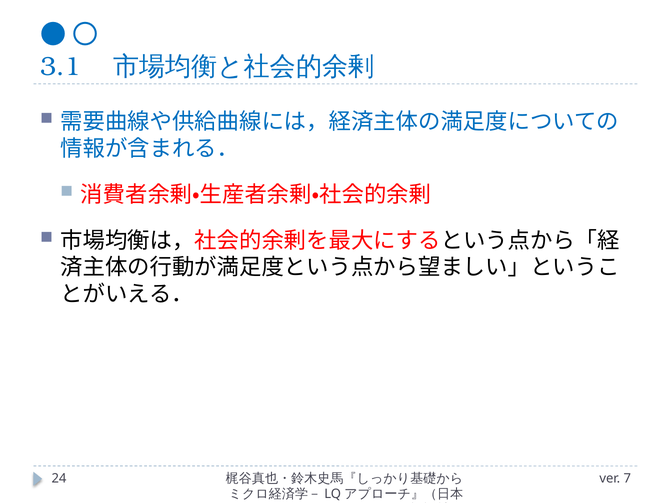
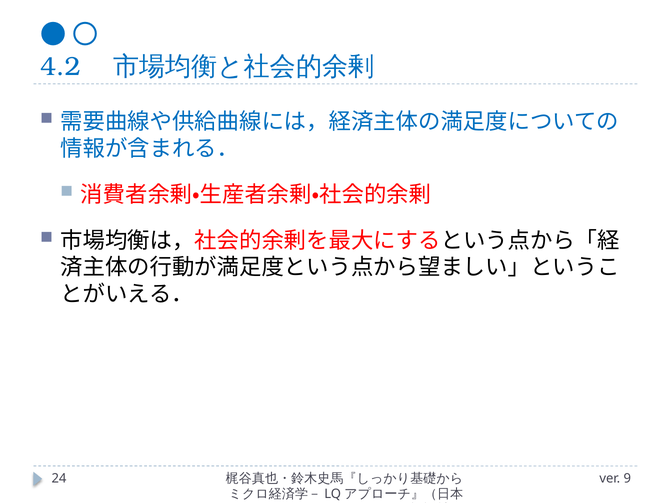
3.1: 3.1 -> 4.2 (60, 67)
7: 7 -> 9 (627, 478)
